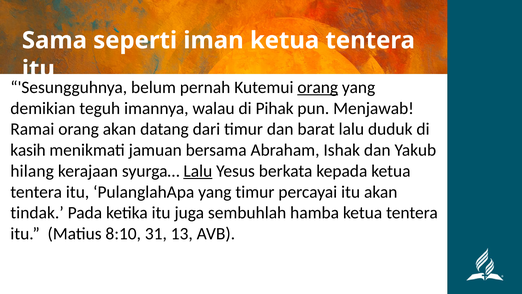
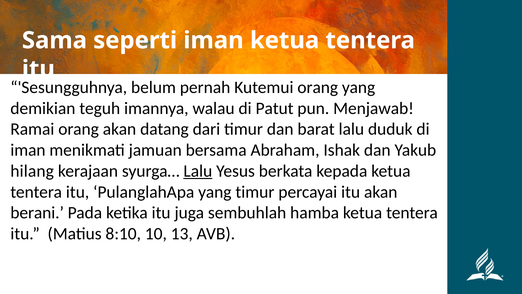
orang underline: present -> none (318, 87)
Pihak: Pihak -> Patut (275, 108)
kasih: kasih -> iman (28, 150)
tindak: tindak -> berani (37, 213)
31: 31 -> 10 (156, 233)
